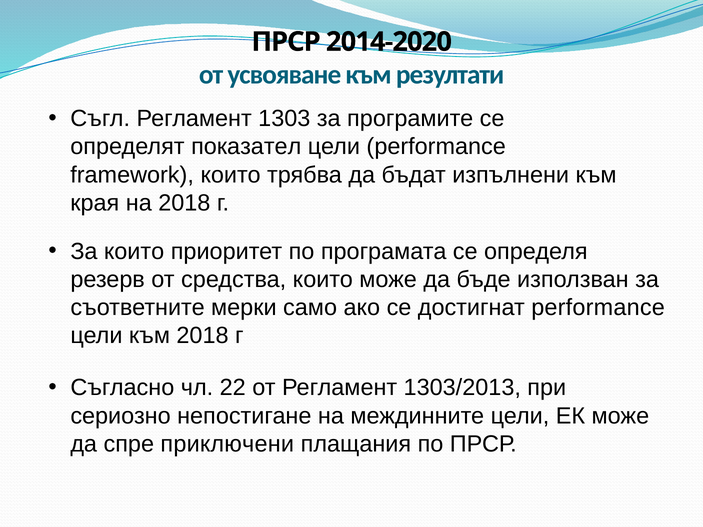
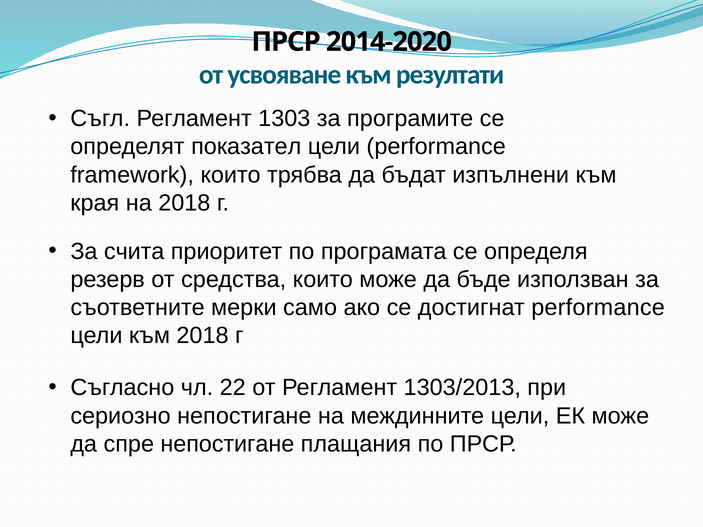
За които: които -> счита (134, 252)
спре приключени: приключени -> непостигане (227, 444)
